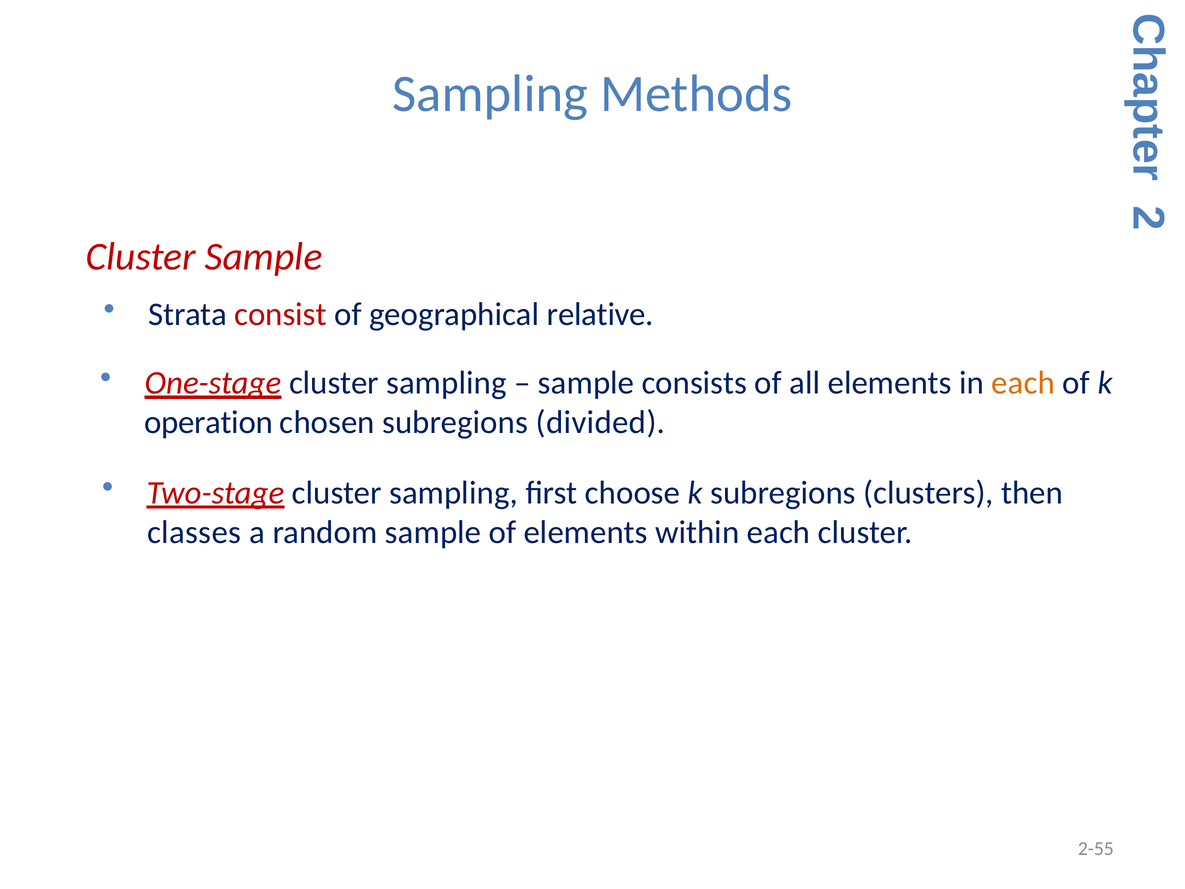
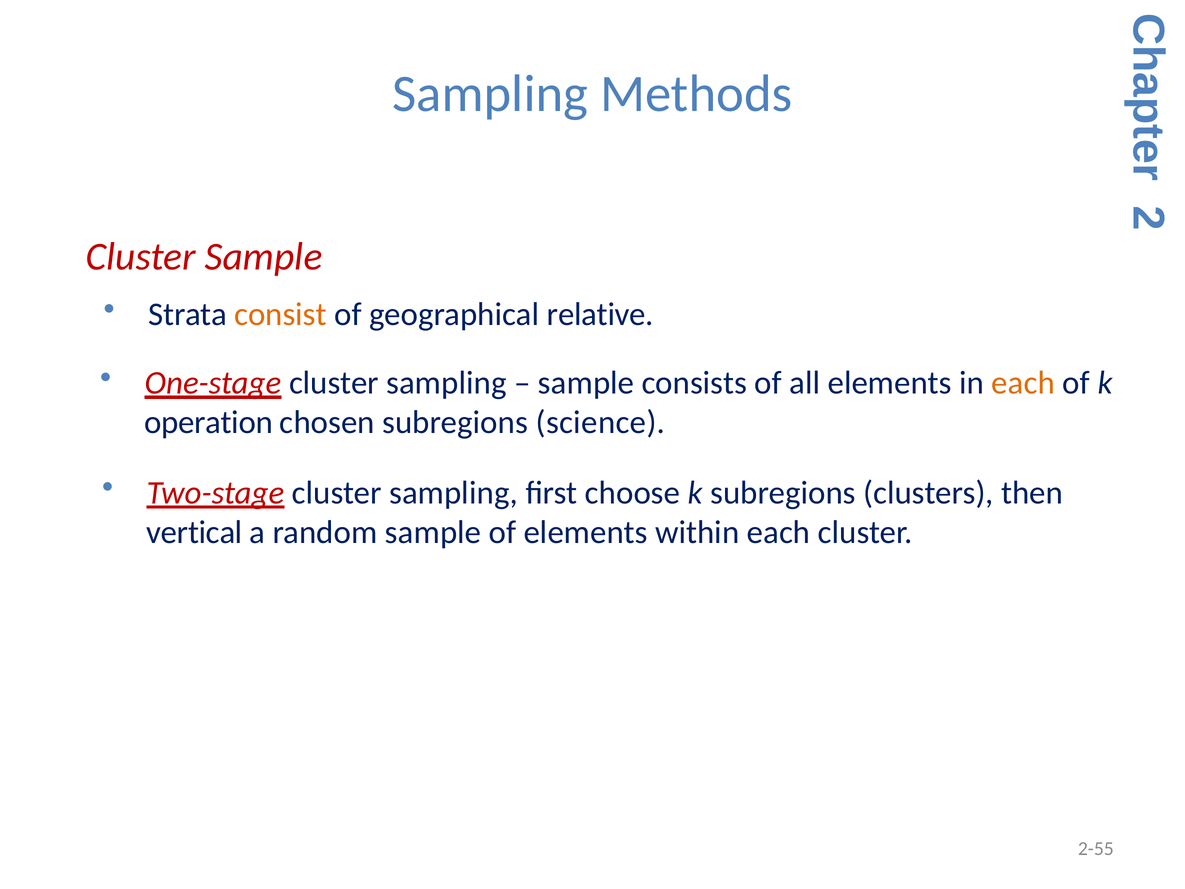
consist colour: red -> orange (281, 314)
divided: divided -> science (600, 422)
classes: classes -> vertical (194, 532)
